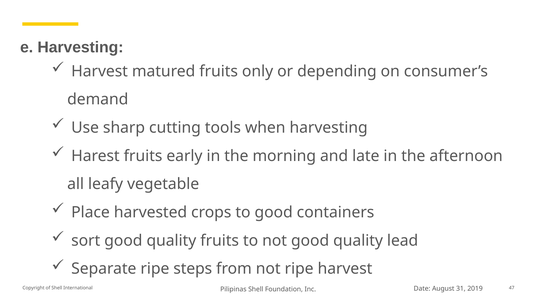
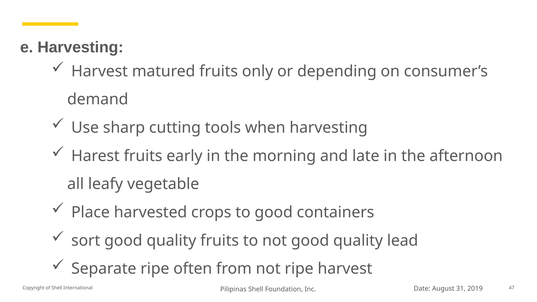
steps: steps -> often (193, 269)
